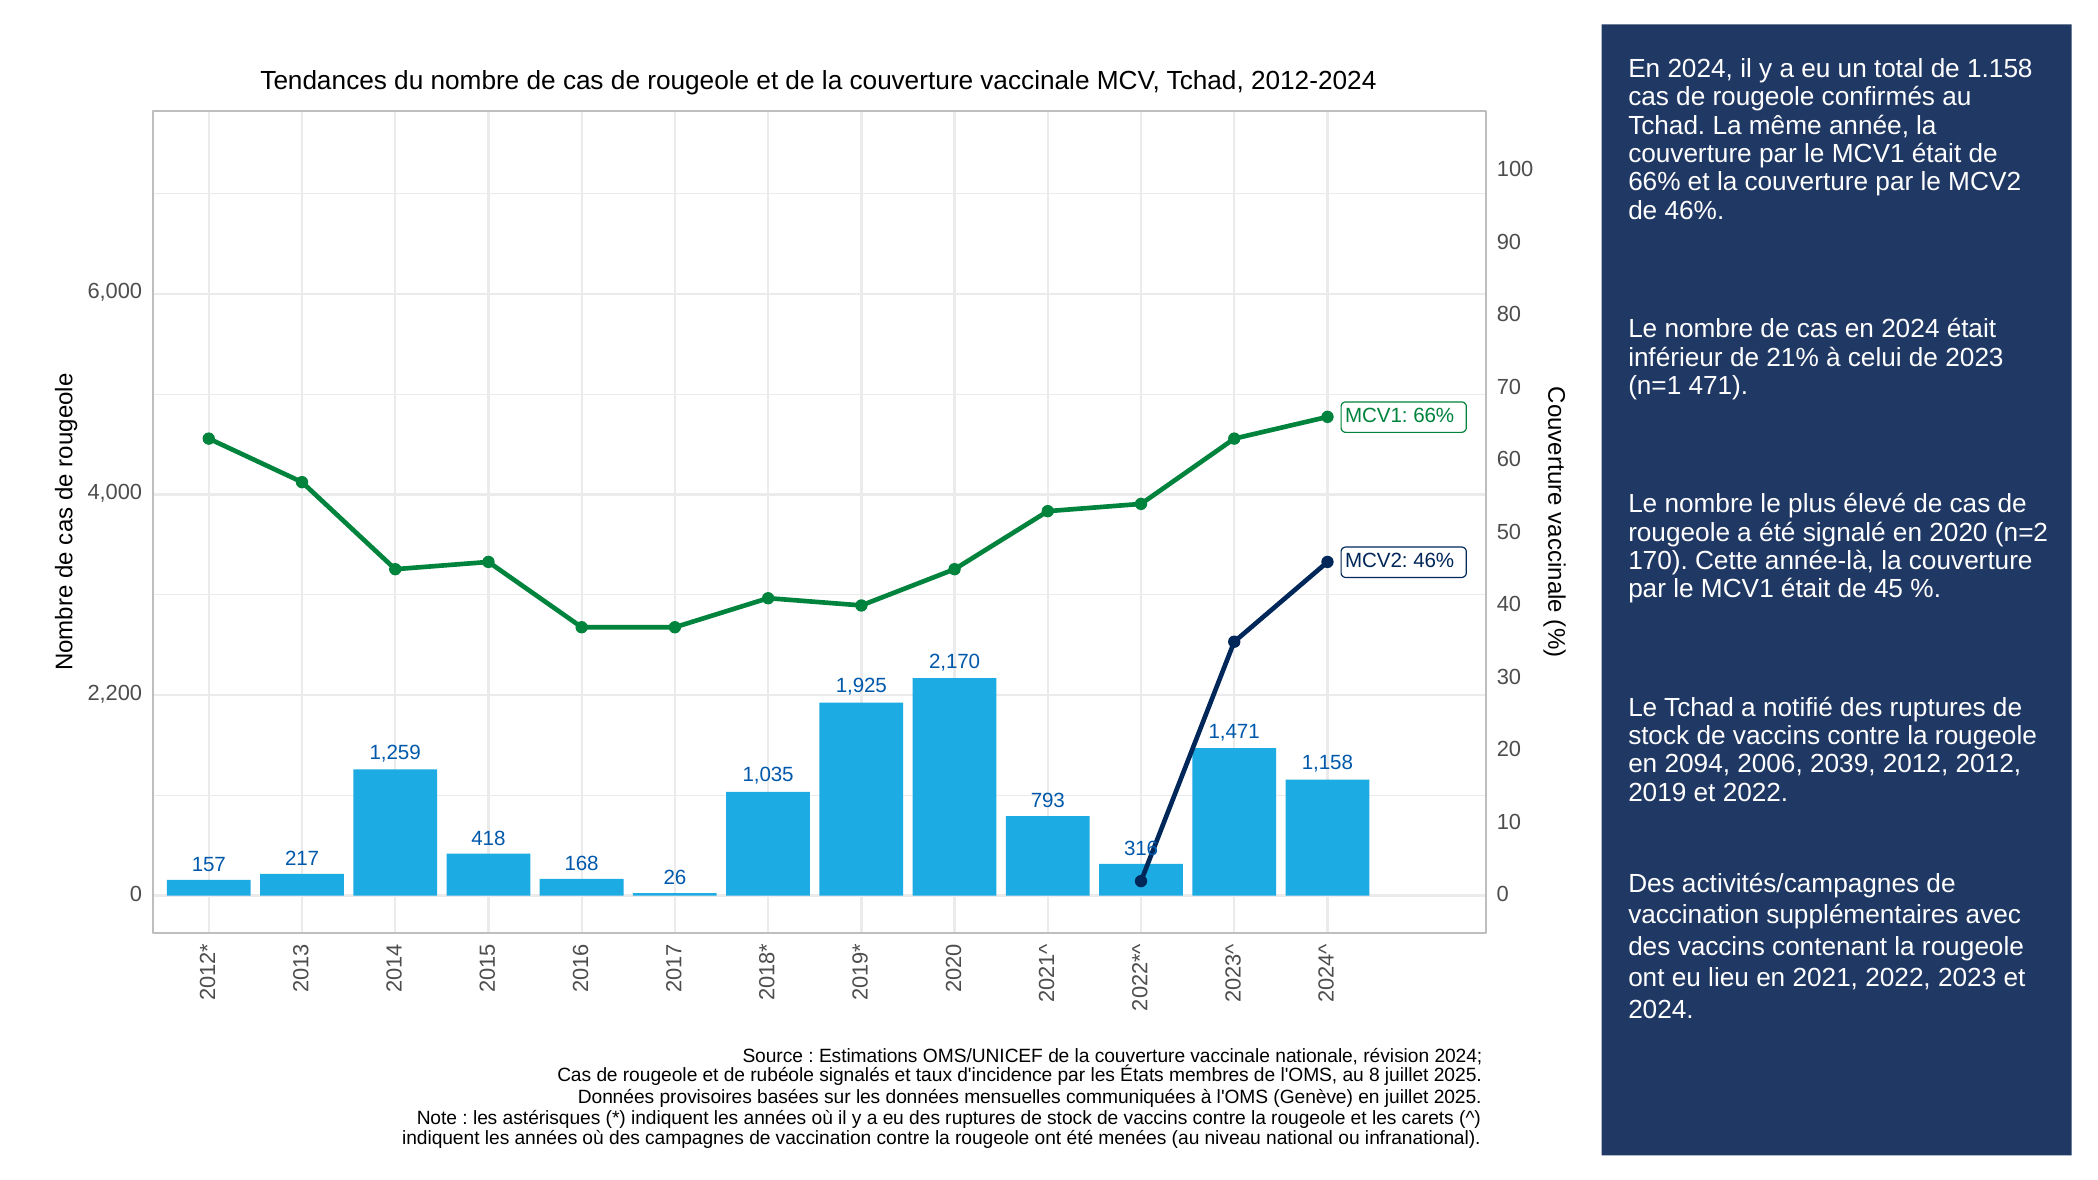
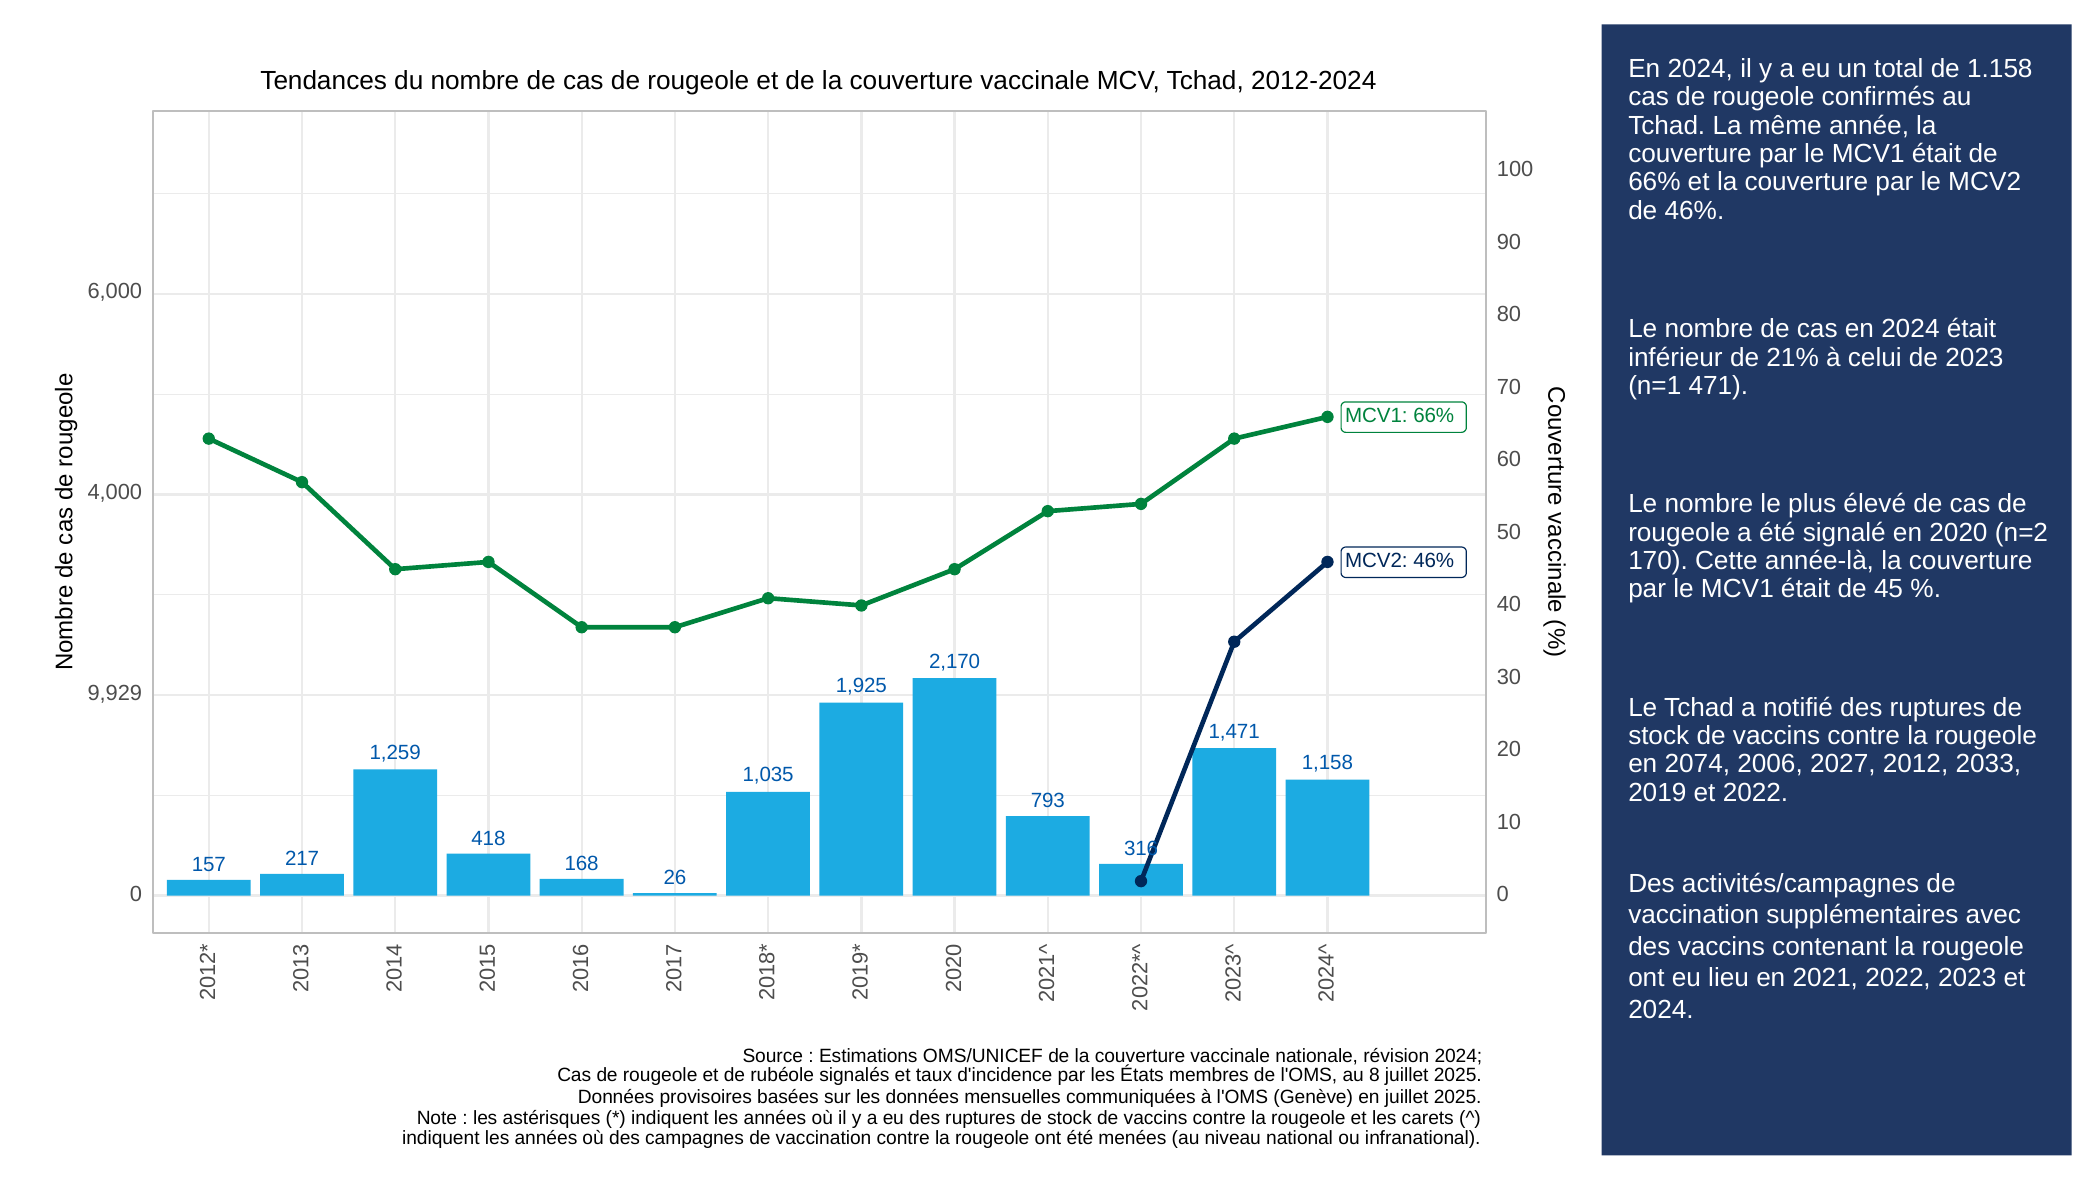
2,200: 2,200 -> 9,929 (115, 693)
2094: 2094 -> 2074 (1697, 764)
2039: 2039 -> 2027 (1843, 764)
2012 2012: 2012 -> 2033 (1988, 764)
